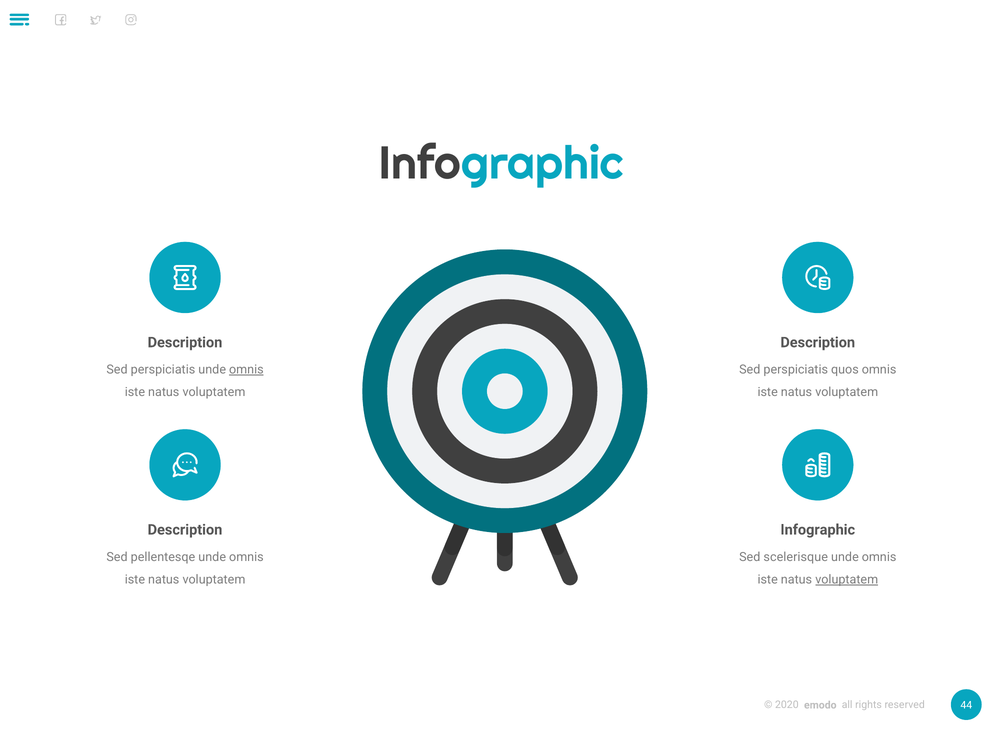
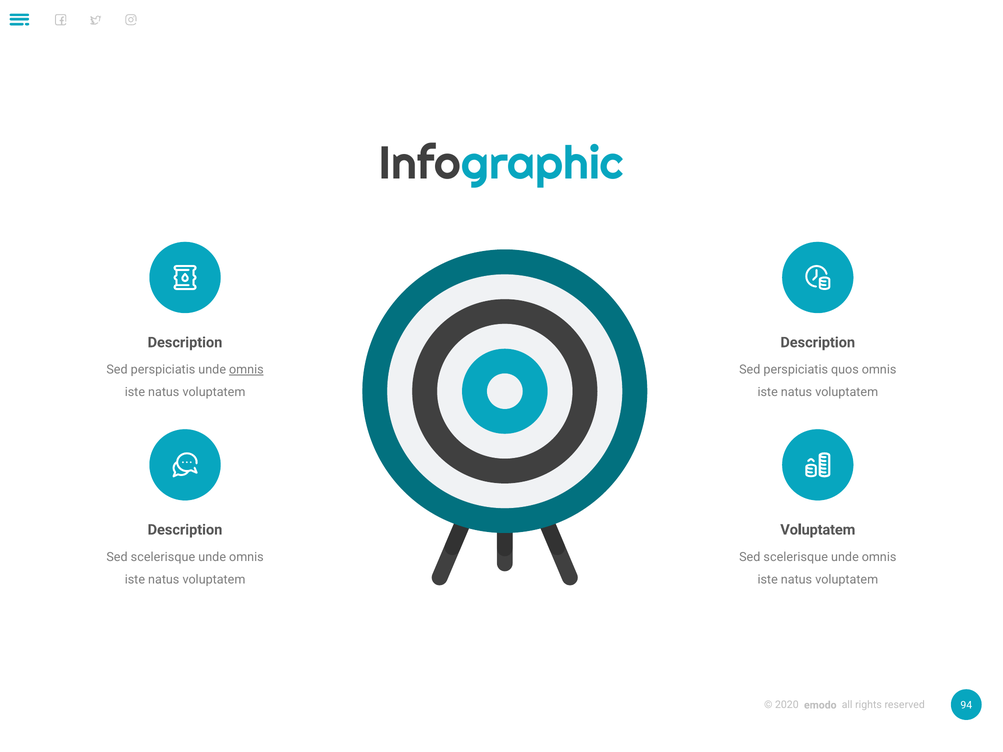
Infographic: Infographic -> Voluptatem (818, 530)
pellentesqe: pellentesqe -> scelerisque (163, 557)
voluptatem underline: present -> none (847, 580)
44: 44 -> 94 (966, 706)
